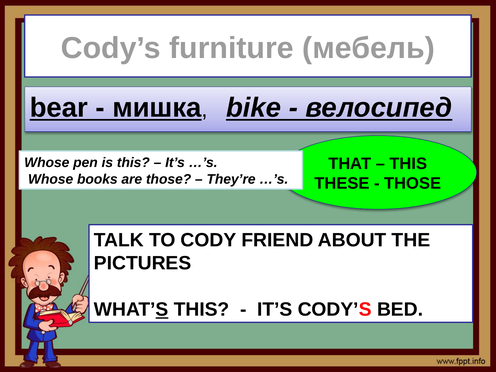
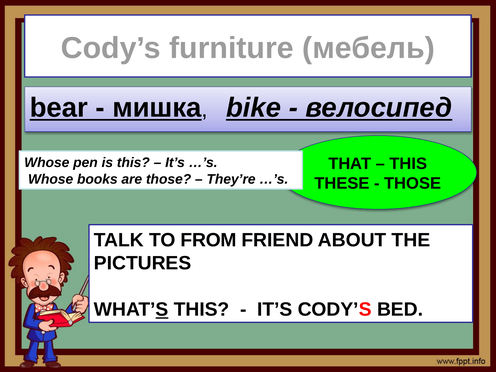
CODY: CODY -> FROM (209, 240)
